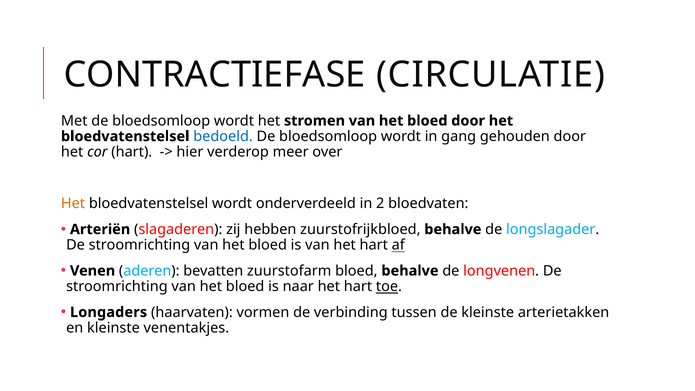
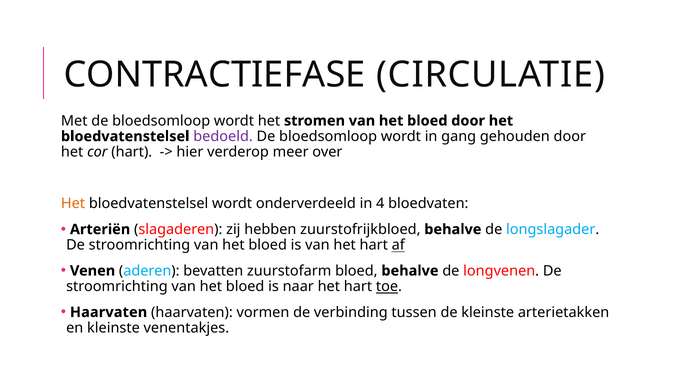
bedoeld colour: blue -> purple (223, 136)
2: 2 -> 4 (380, 204)
Longaders: Longaders -> Haarvaten (109, 312)
